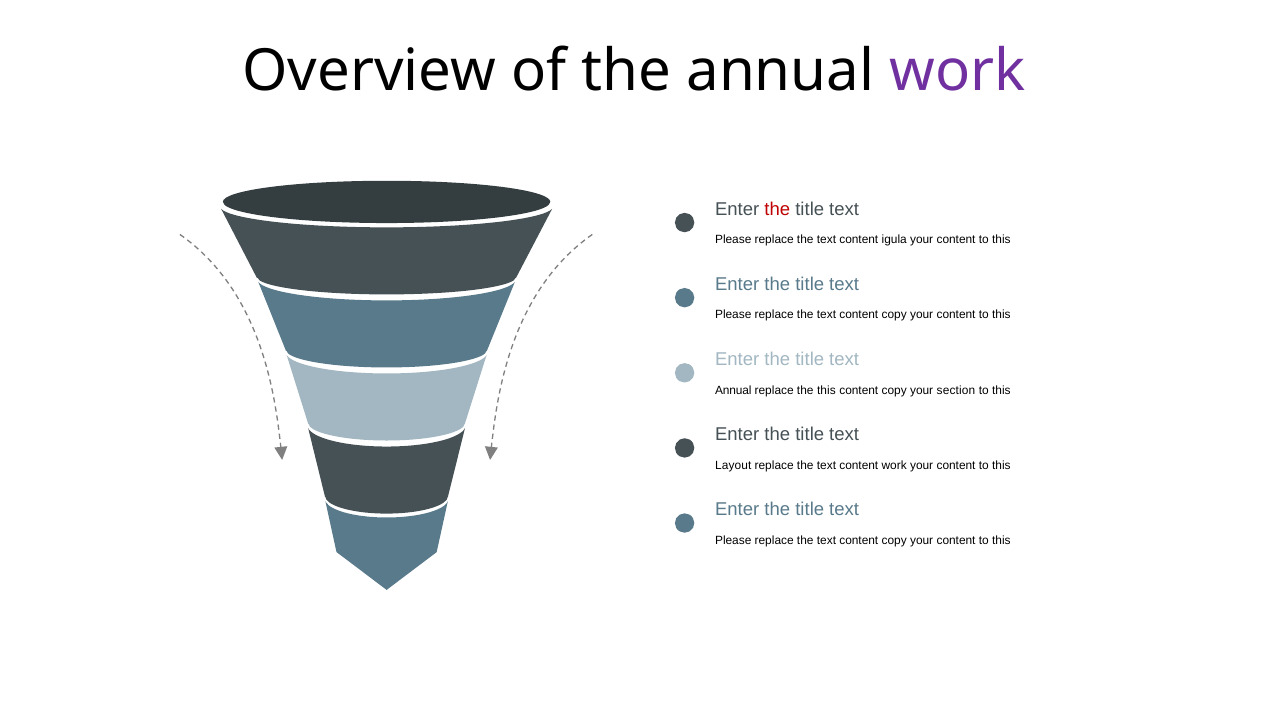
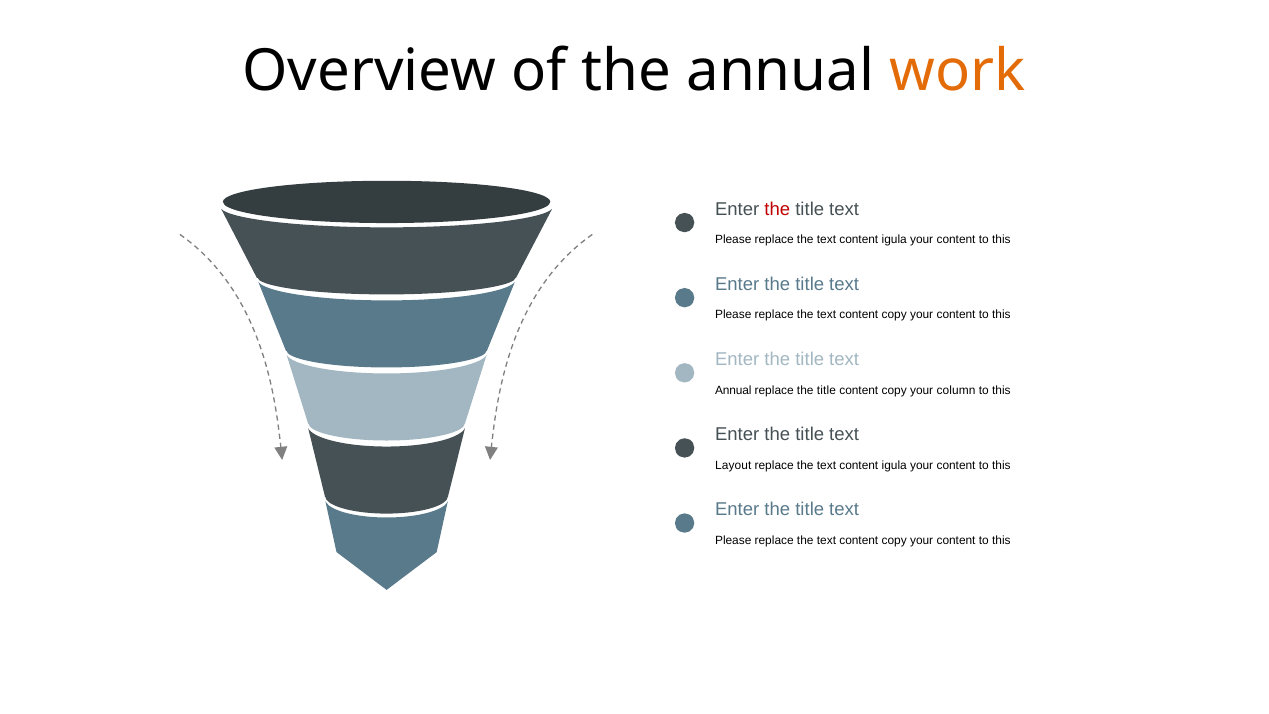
work colour: purple -> orange (958, 72)
replace the this: this -> title (826, 390)
section: section -> column (956, 390)
work: work -> igula (894, 465)
